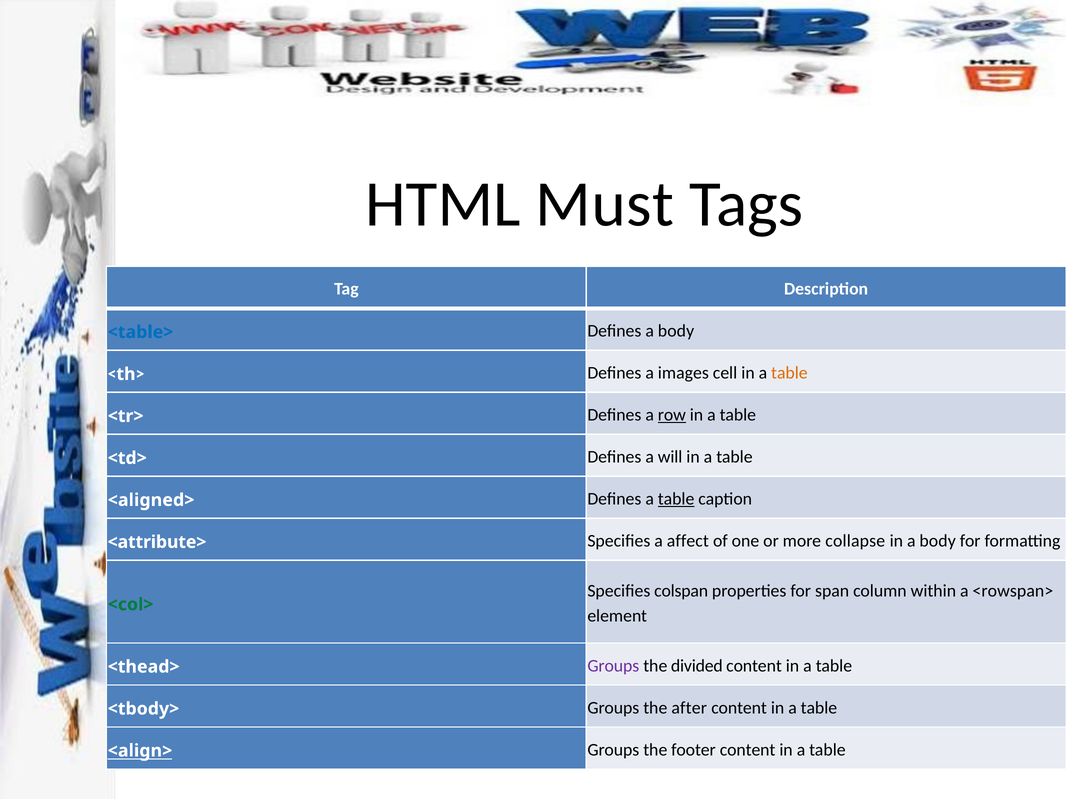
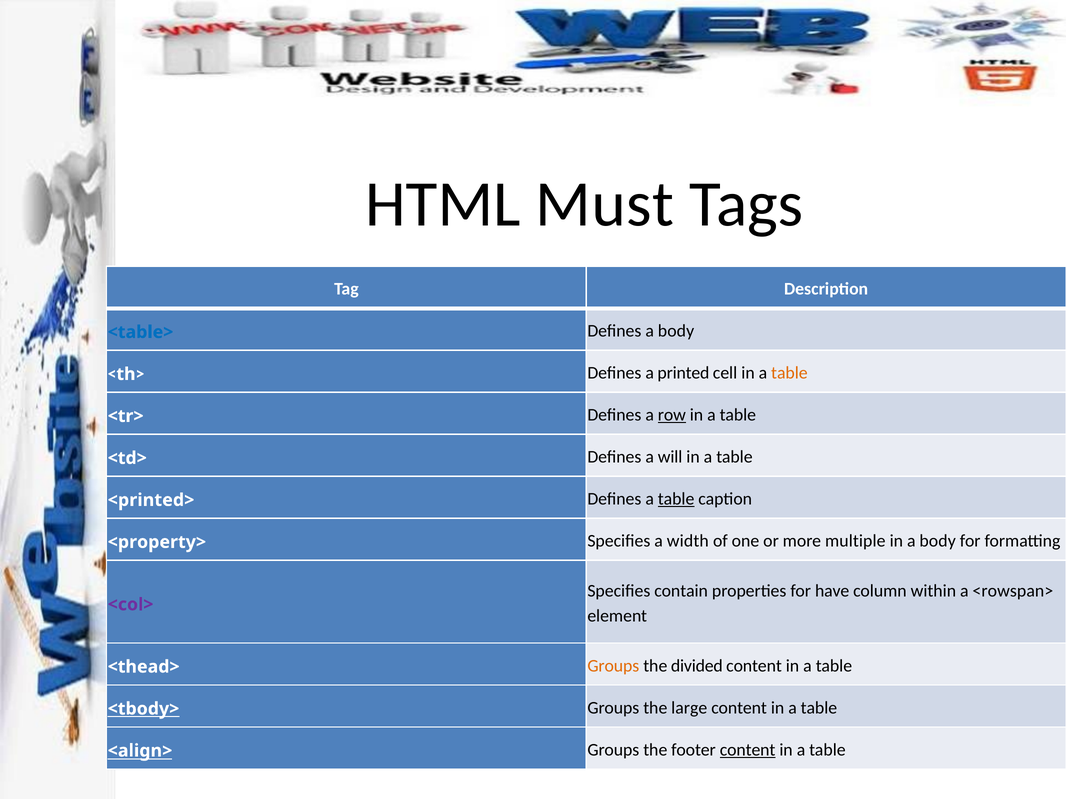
images: images -> printed (683, 373)
<aligned>: <aligned> -> <printed> (151, 500)
<attribute>: <attribute> -> <property> (157, 542)
affect: affect -> width (688, 541)
collapse: collapse -> multiple (855, 541)
colspan: colspan -> contain (681, 591)
span: span -> have (832, 591)
<col> colour: green -> purple (131, 605)
Groups colour: purple -> orange (613, 666)
<tbody> underline: none -> present (143, 709)
after: after -> large (689, 708)
content underline: none -> present (748, 750)
